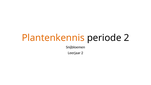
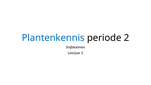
Plantenkennis colour: orange -> blue (53, 38)
